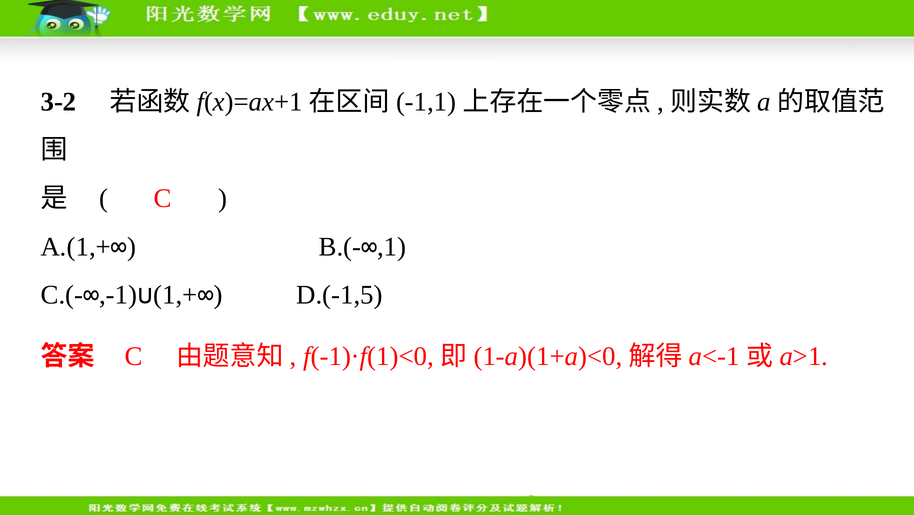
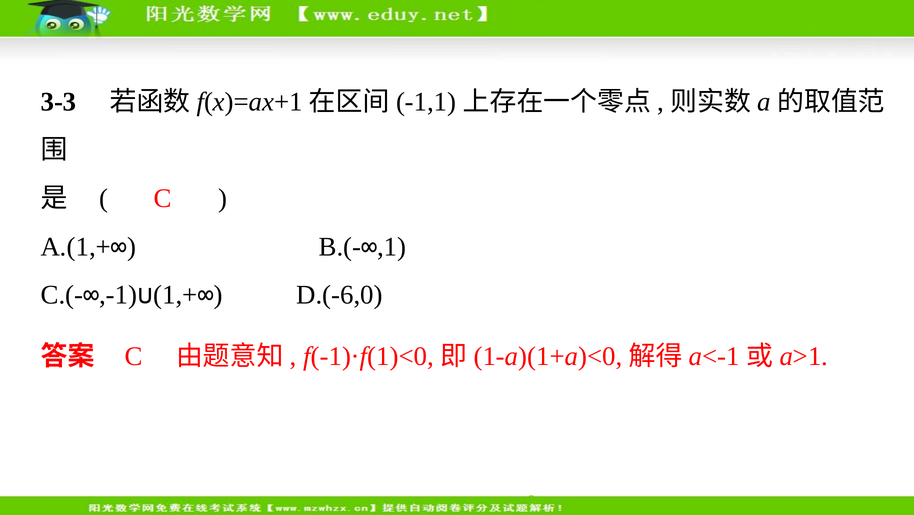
3-2: 3-2 -> 3-3 (59, 102)
D.(-1,5: D.(-1,5 -> D.(-6,0 (340, 295)
